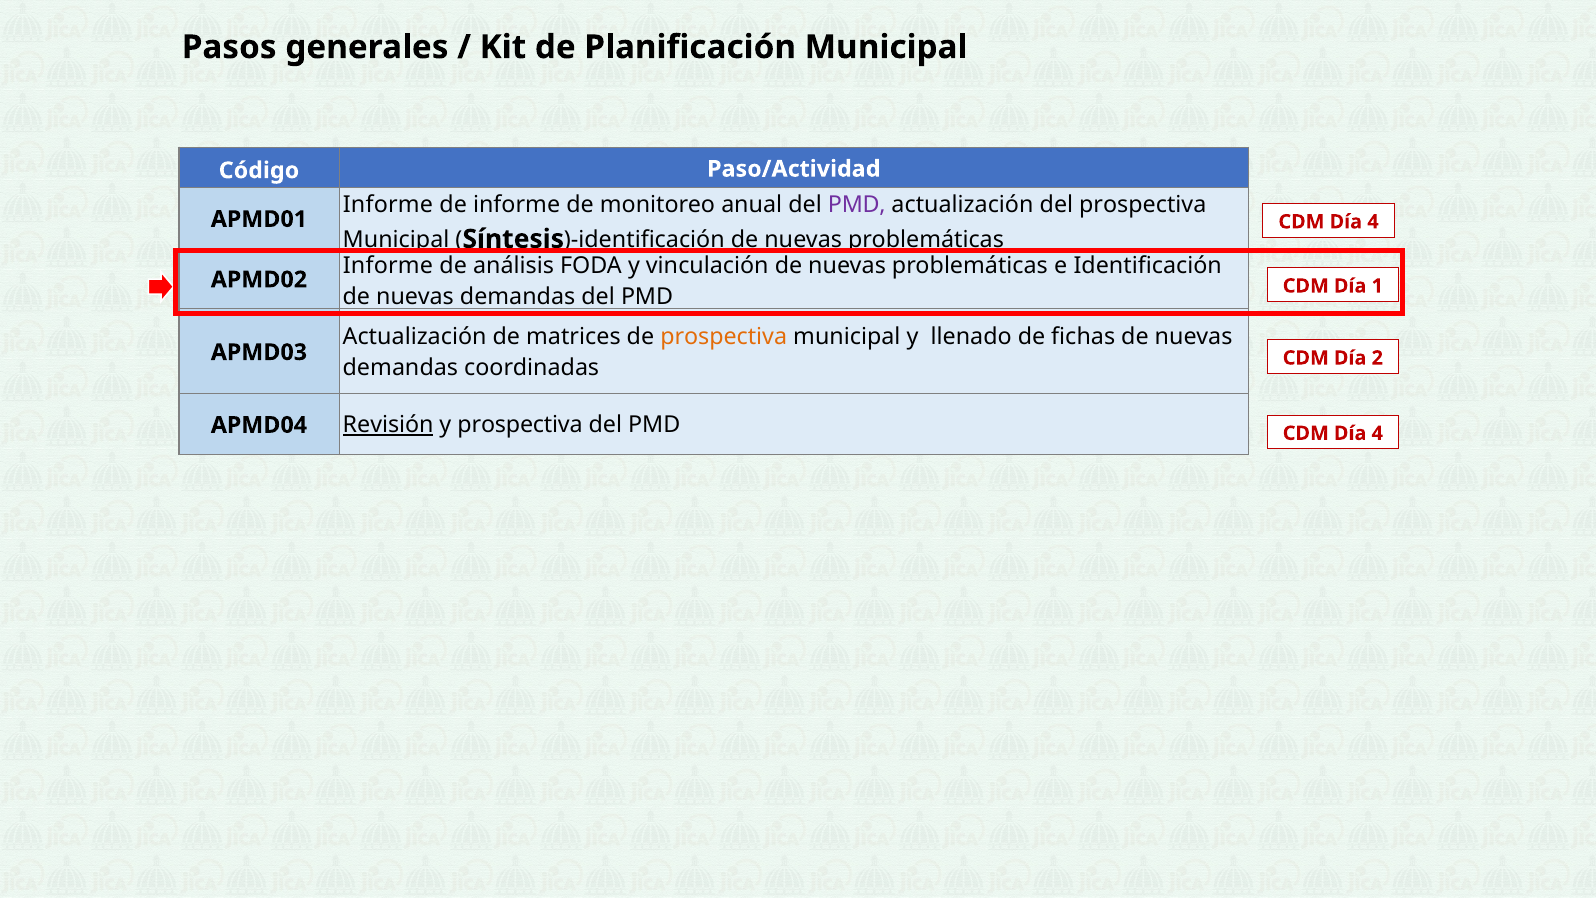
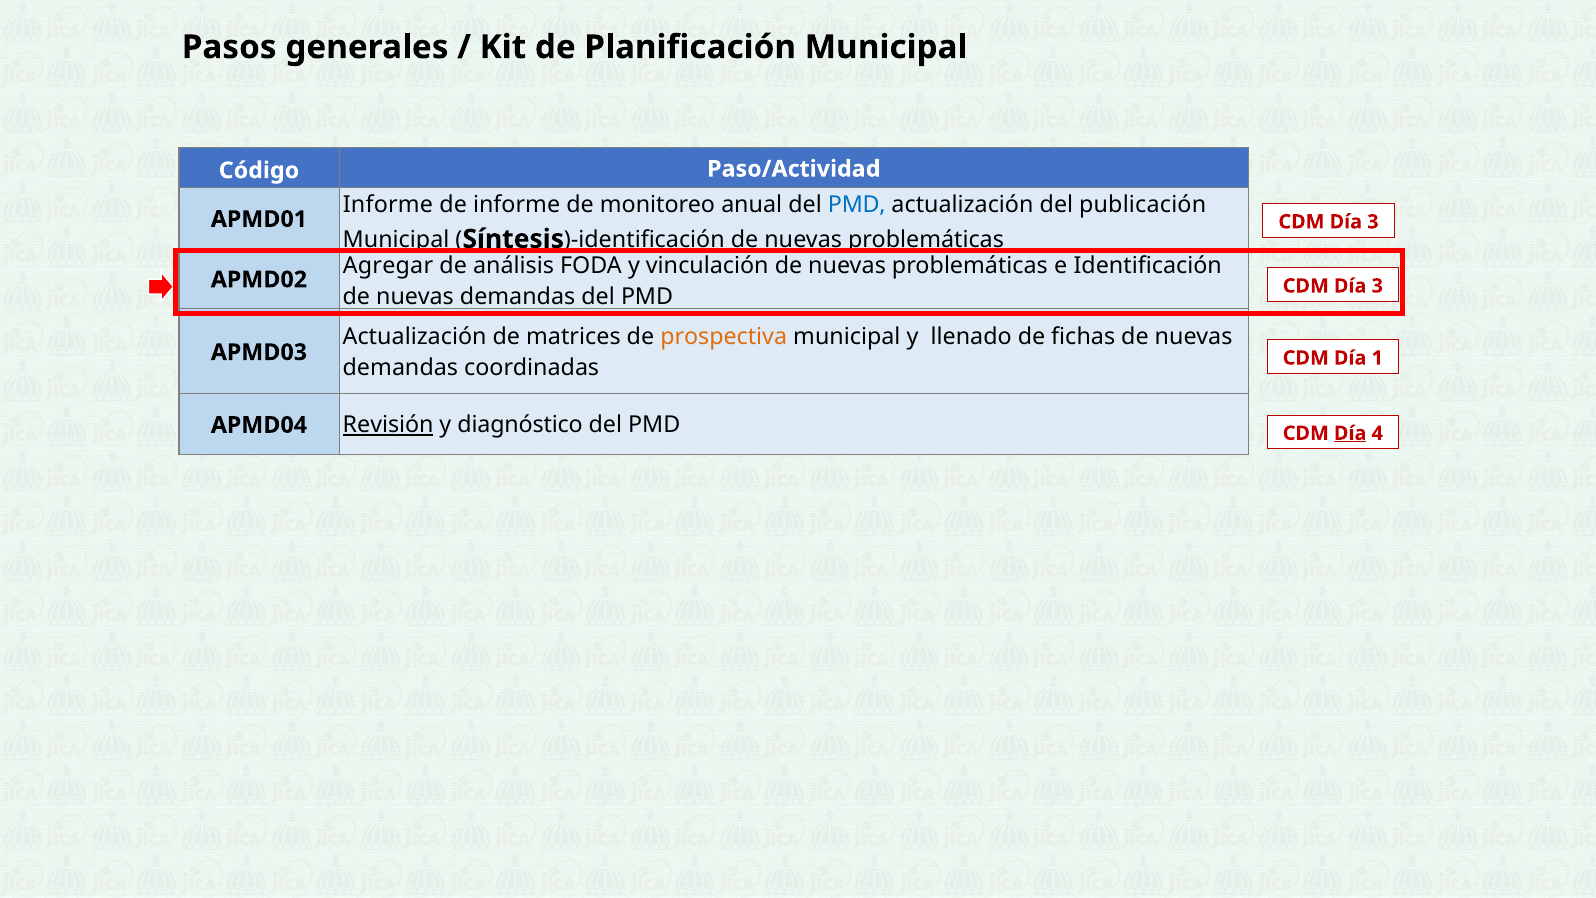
PMD colour: purple -> blue (857, 205)
del prospectiva: prospectiva -> publicación (1143, 205)
4: 4 -> 3 (1373, 222)
Informe: Informe -> Agregar (388, 265)
1: 1 -> 3 (1377, 286)
2: 2 -> 1 (1377, 358)
y prospectiva: prospectiva -> diagnóstico (520, 425)
Día underline: none -> present (1350, 433)
